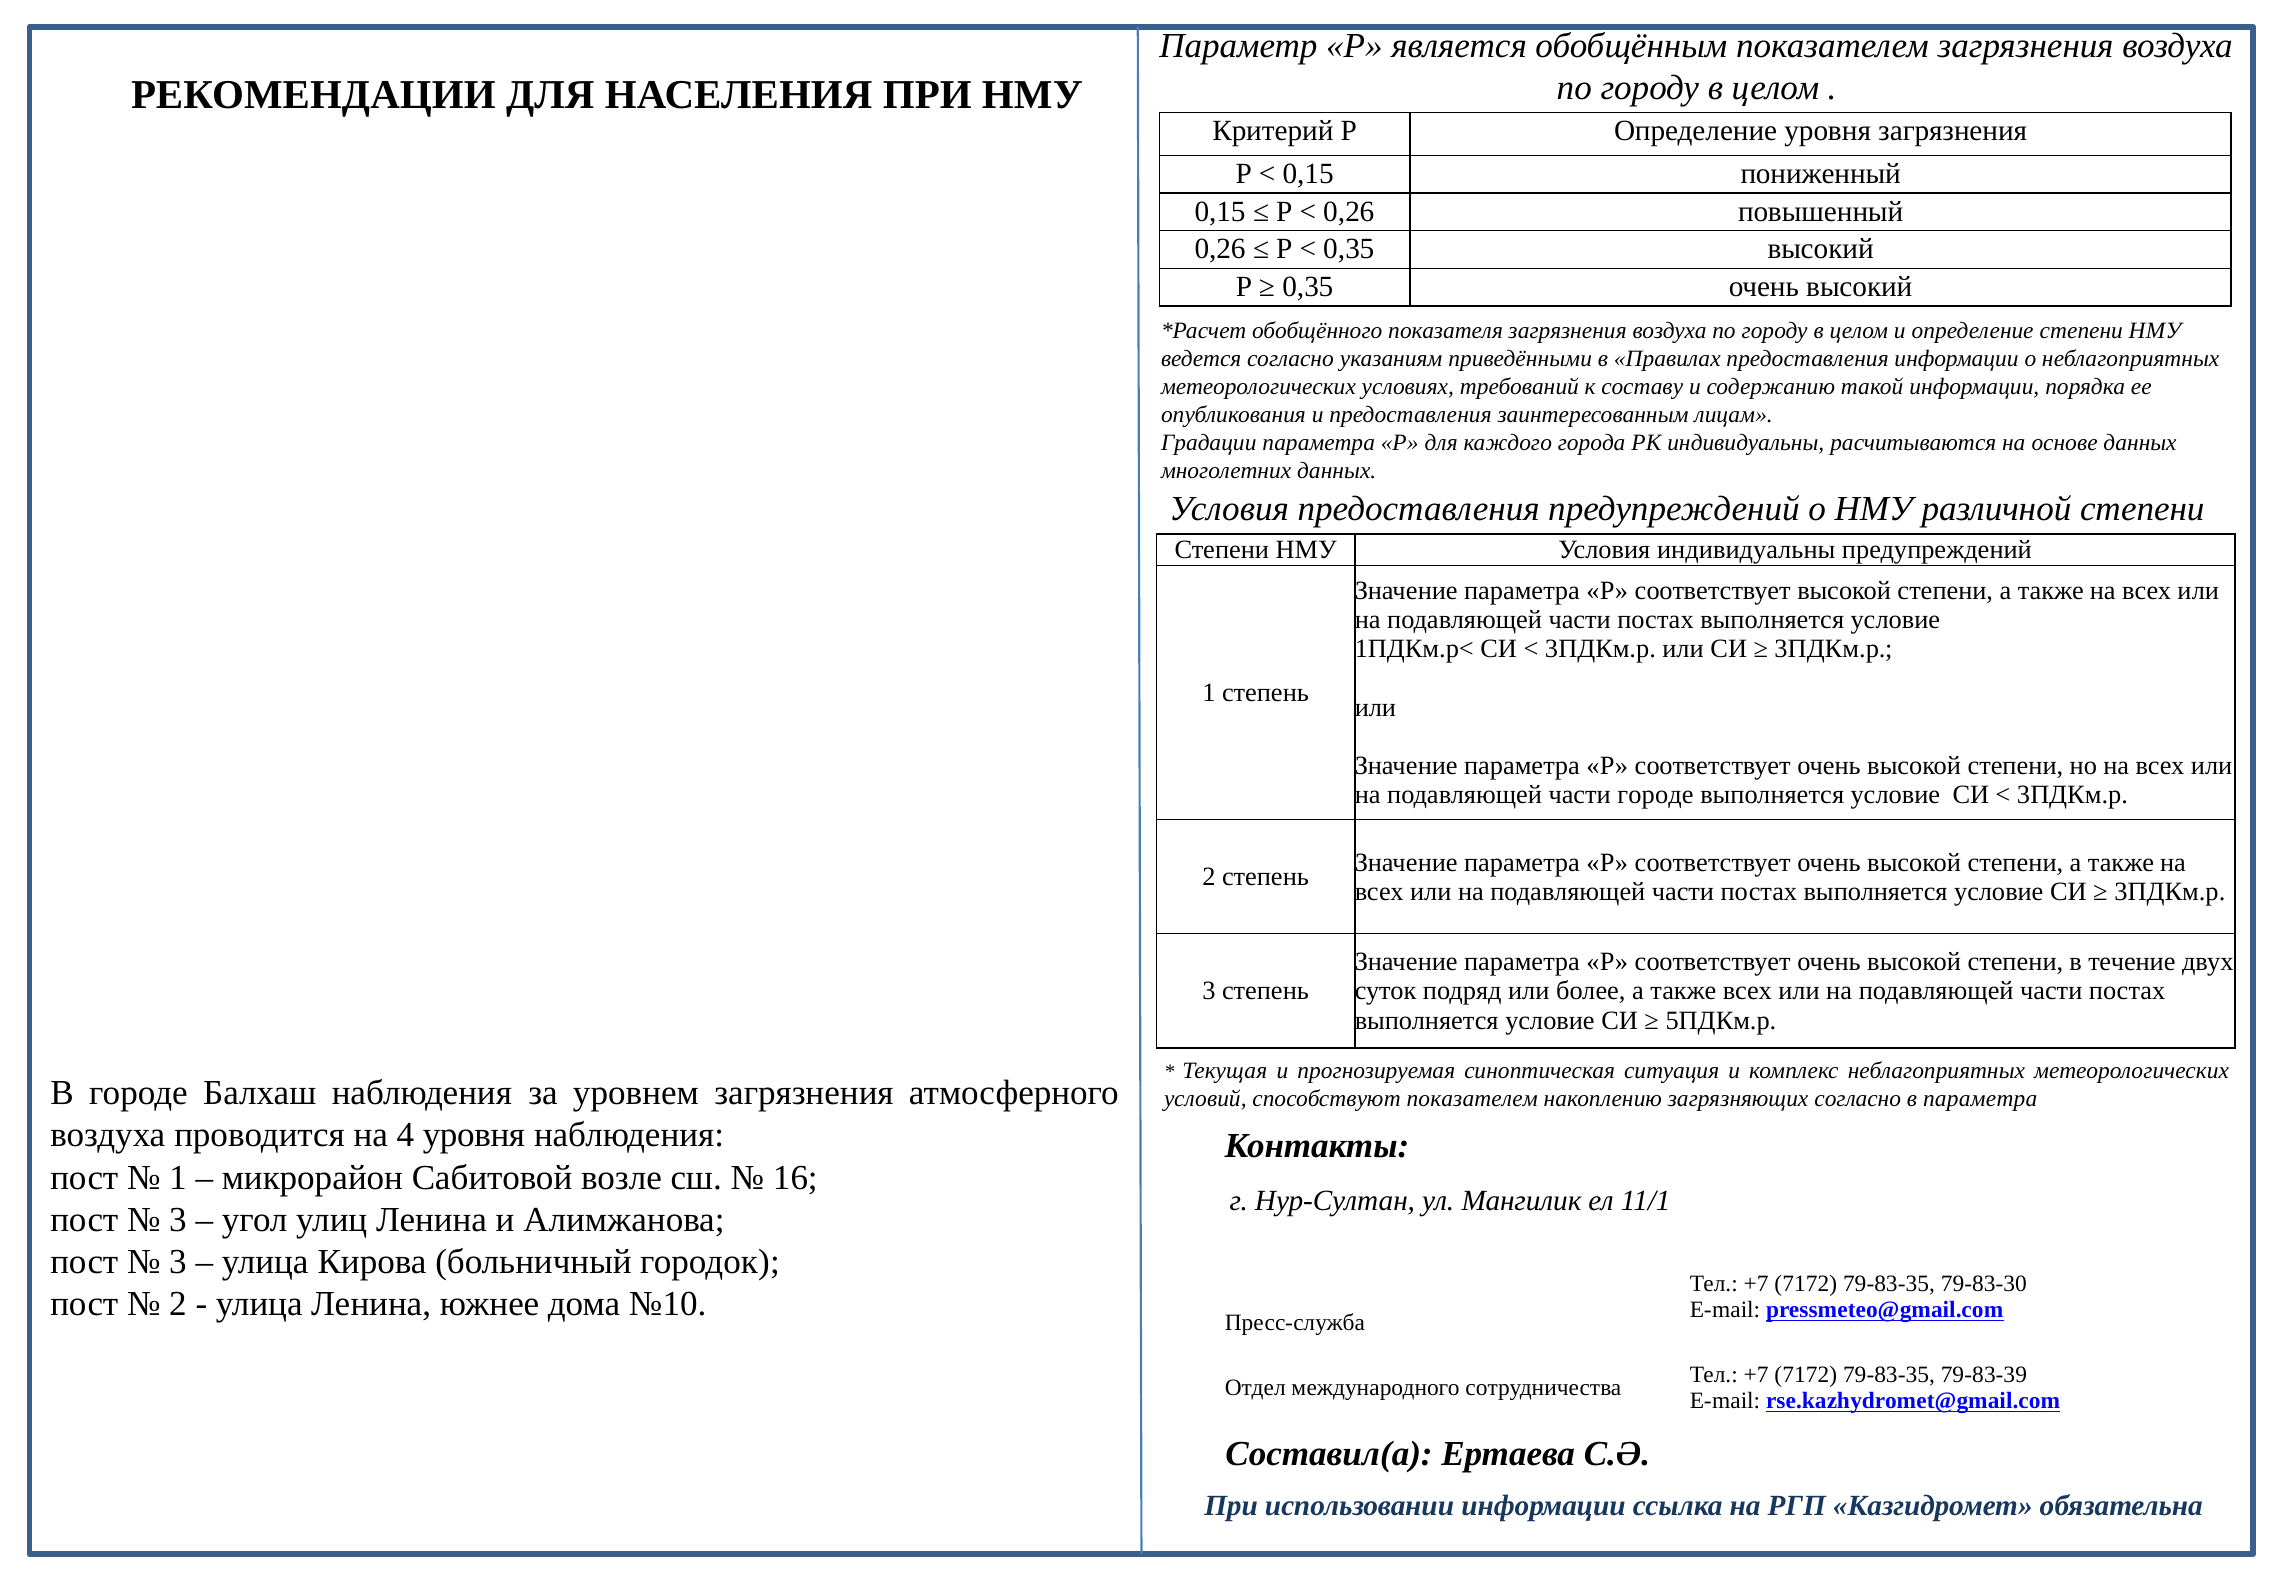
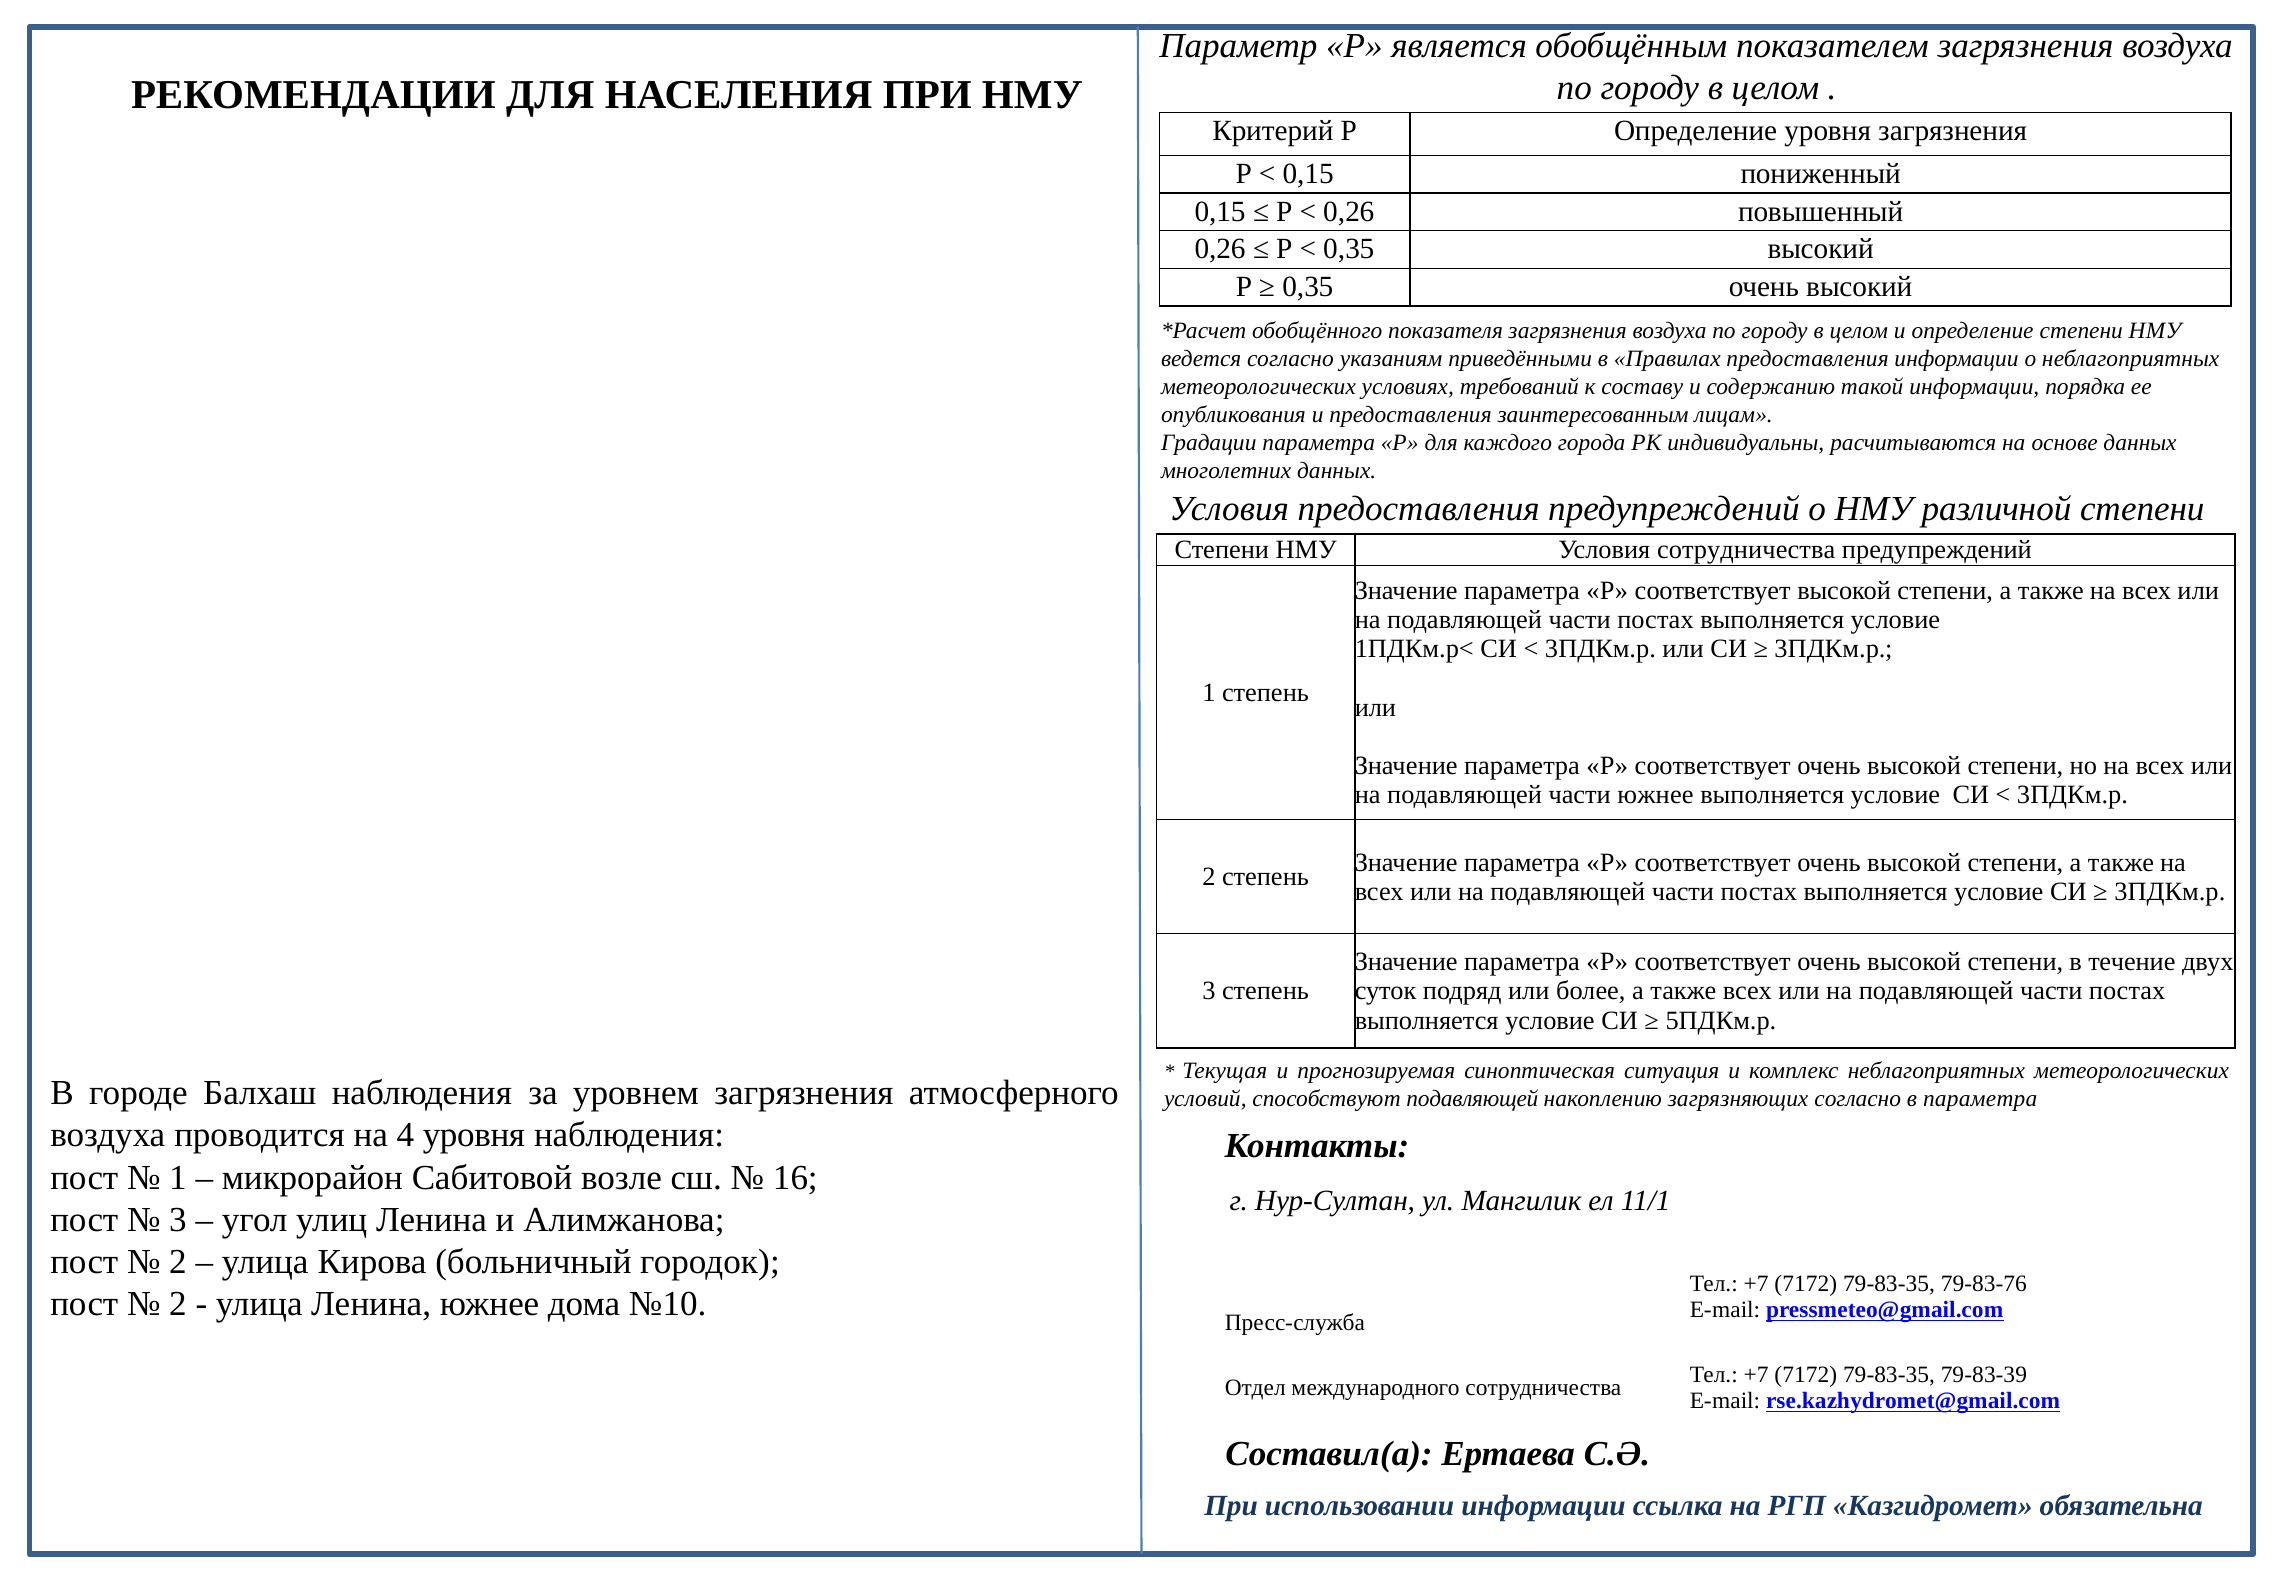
Условия индивидуальны: индивидуальны -> сотрудничества (1746, 550)
части городе: городе -> южнее (1655, 795)
способствуют показателем: показателем -> подавляющей (1472, 1099)
3: 3 -> 2 (178, 1261)
79-83-30: 79-83-30 -> 79-83-76 (1984, 1283)
